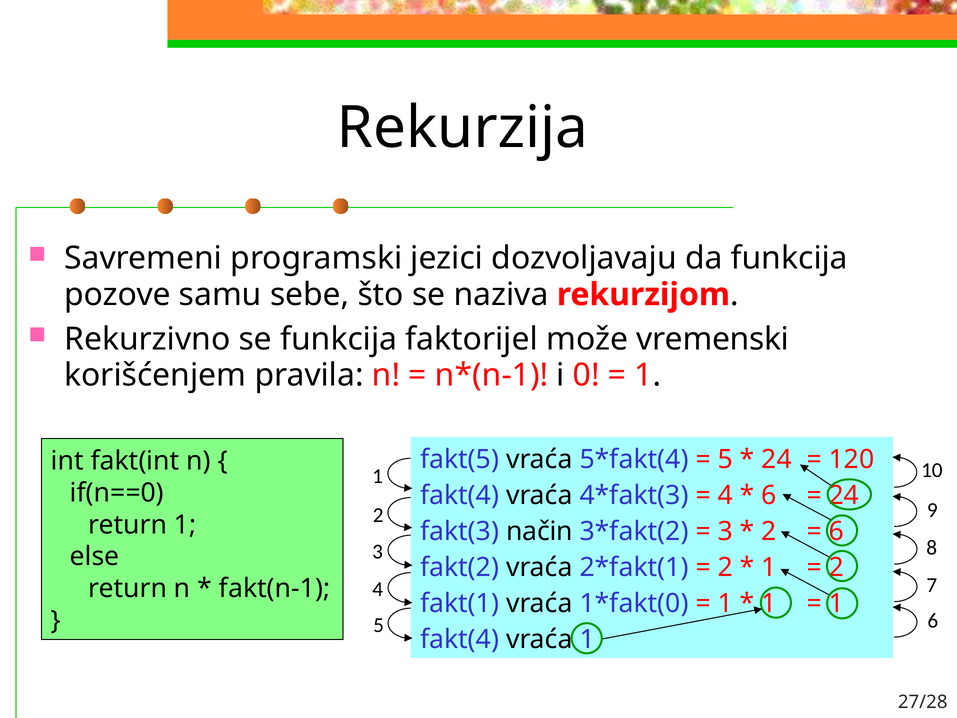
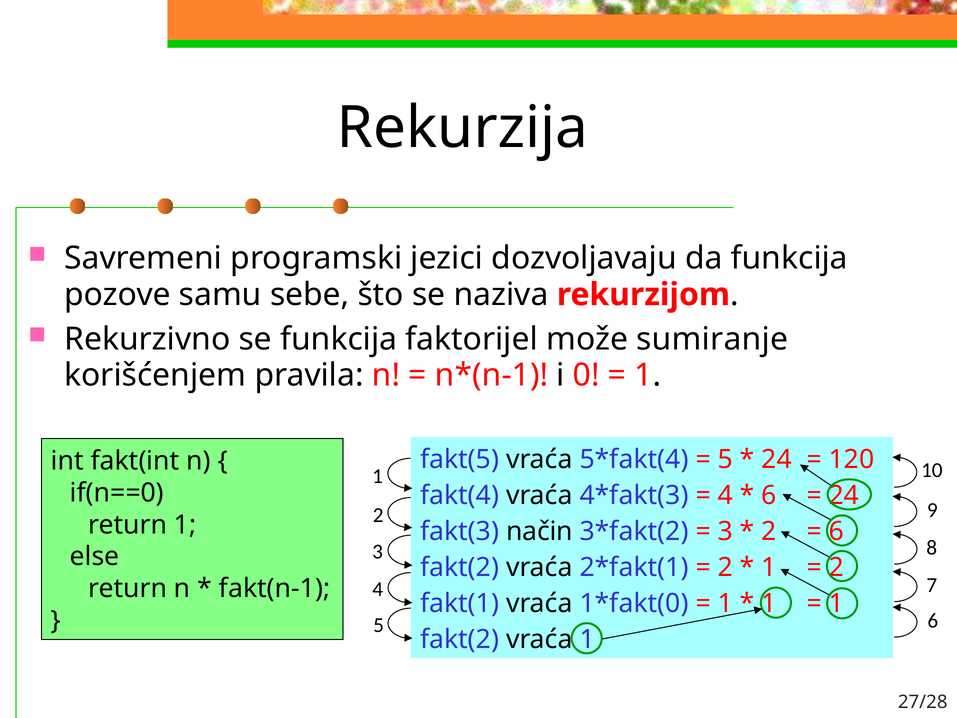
vremenski: vremenski -> sumiranje (712, 339)
fakt(4: fakt(4 -> fakt(2 (460, 639)
